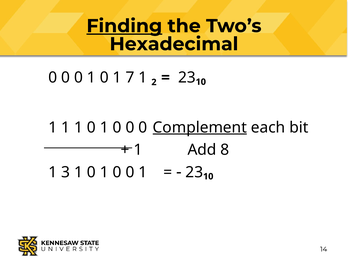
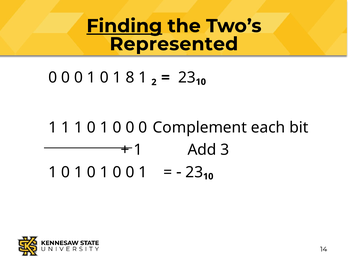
Hexadecimal: Hexadecimal -> Represented (174, 44)
7: 7 -> 8 (130, 78)
Complement underline: present -> none (200, 127)
8: 8 -> 3 (225, 150)
3: 3 -> 0 (66, 172)
